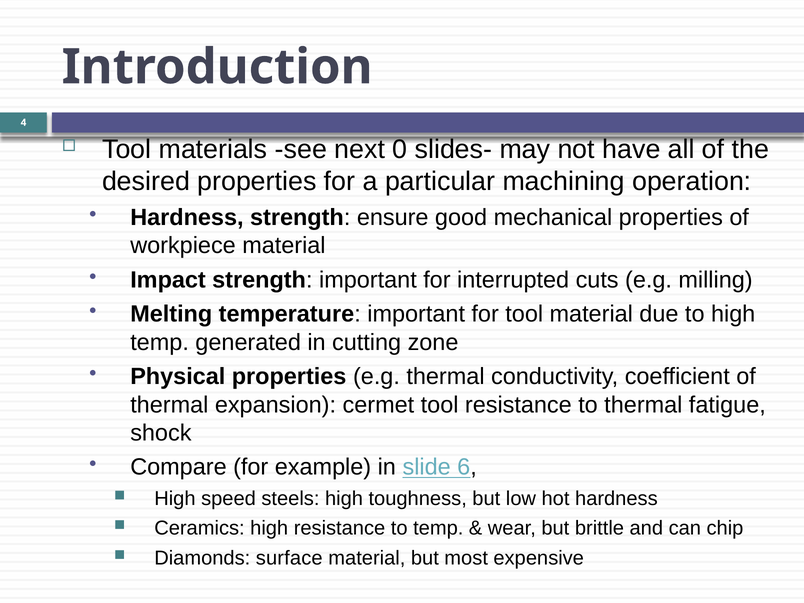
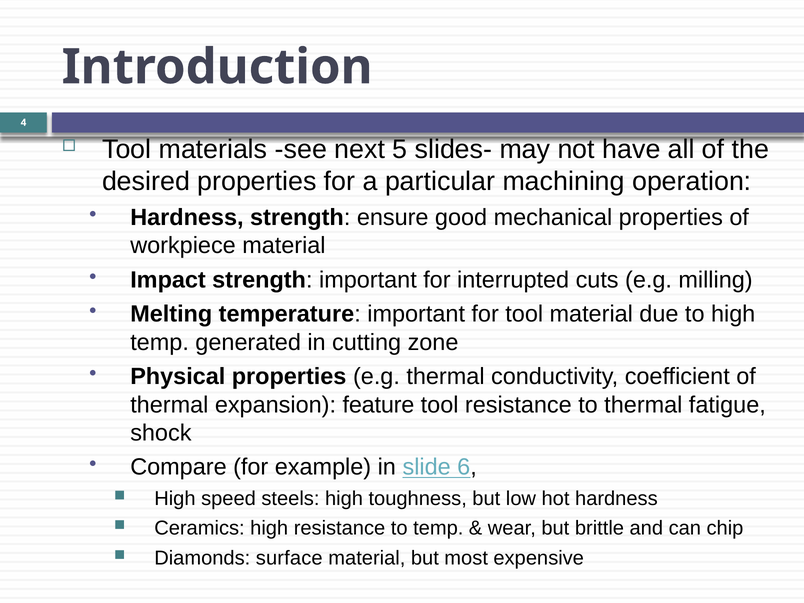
0: 0 -> 5 (400, 149)
cermet: cermet -> feature (378, 405)
